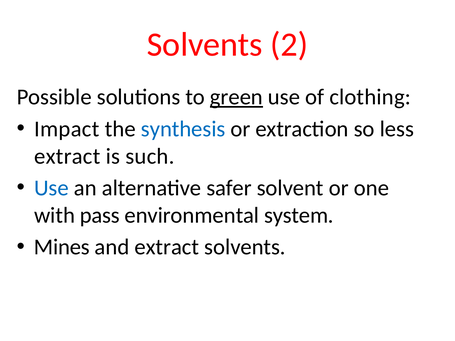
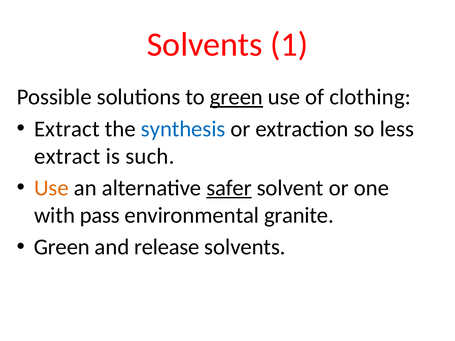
2: 2 -> 1 (289, 44)
Impact: Impact -> Extract (67, 129)
Use colour: blue -> orange (51, 188)
safer underline: none -> present (229, 188)
system: system -> granite (299, 215)
Mines: Mines -> Green (62, 247)
and extract: extract -> release (167, 247)
